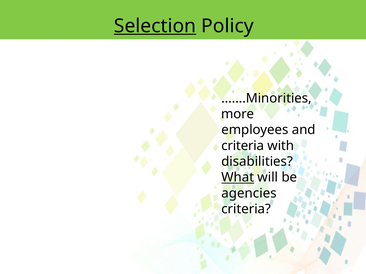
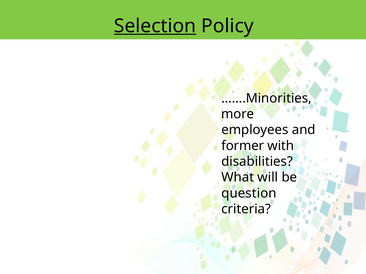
criteria: criteria -> former (243, 146)
What underline: present -> none (238, 178)
agencies: agencies -> question (249, 194)
